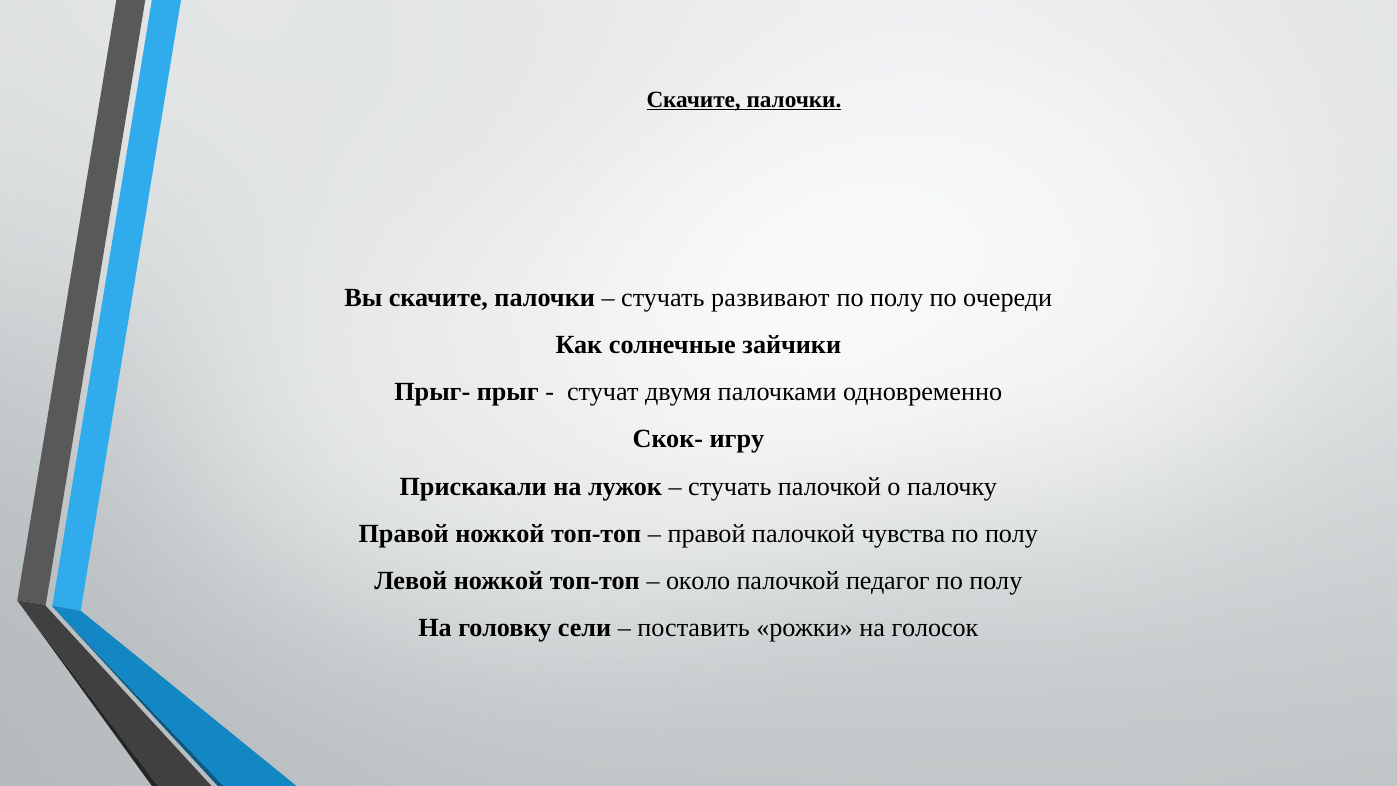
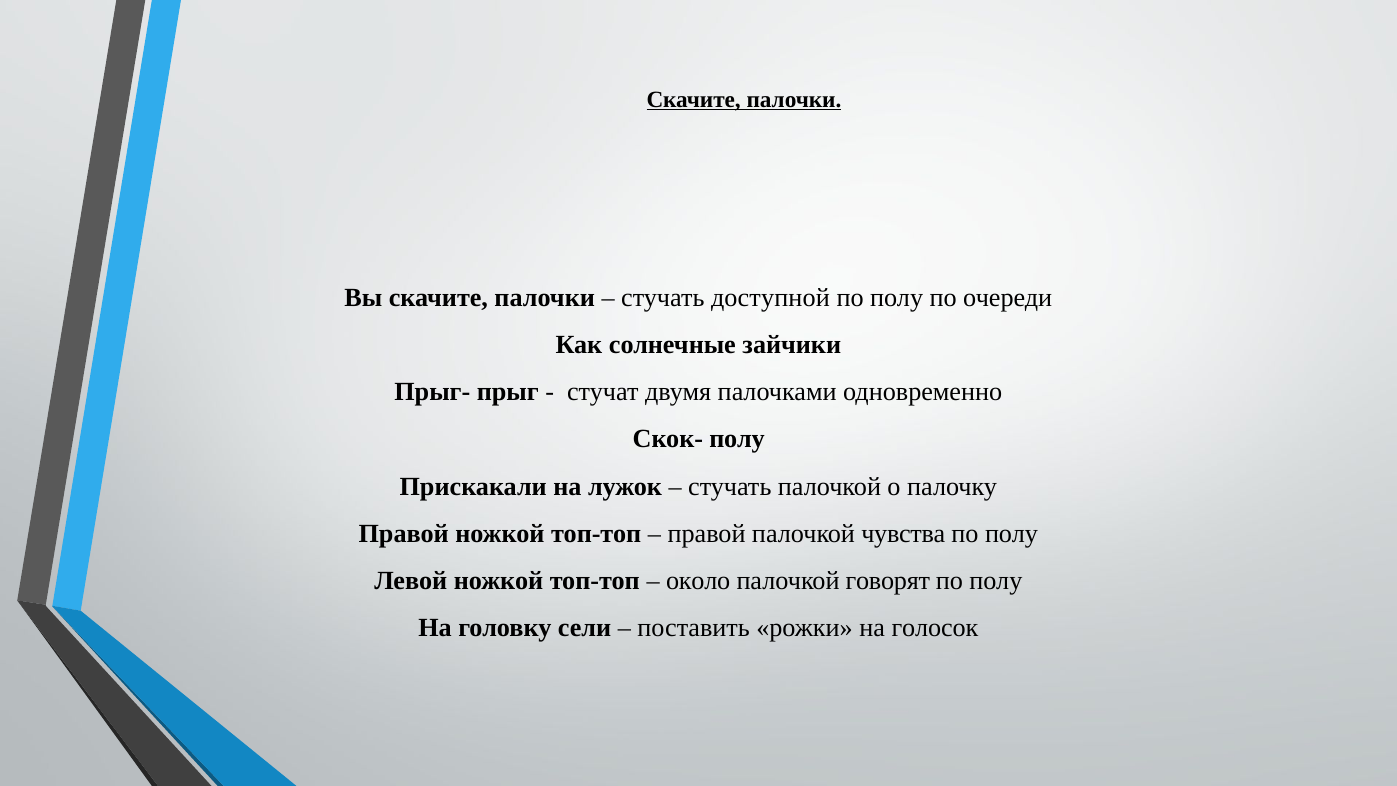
развивают: развивают -> доступной (770, 298)
Скок- игру: игру -> полу (737, 439)
педагог: педагог -> говорят (888, 581)
